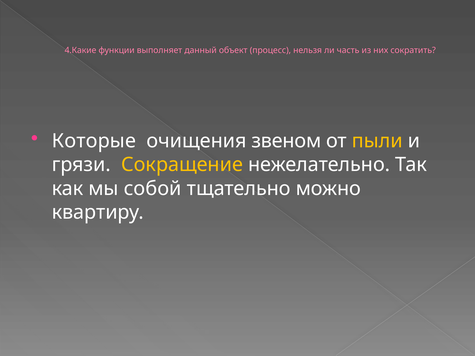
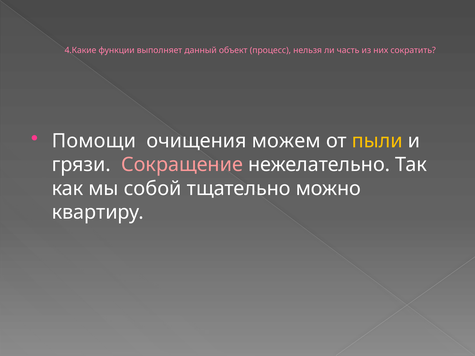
Которые: Которые -> Помощи (94, 141)
звеном: звеном -> можем (286, 141)
Сокращение colour: yellow -> pink (182, 165)
